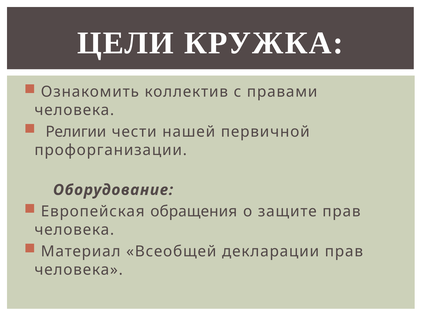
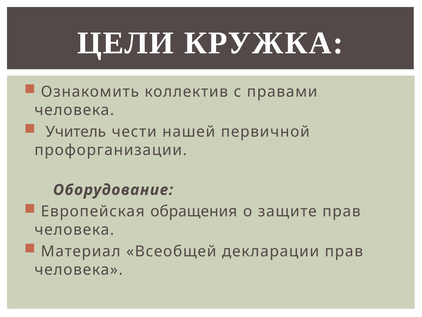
Религии: Религии -> Учитель (76, 131)
